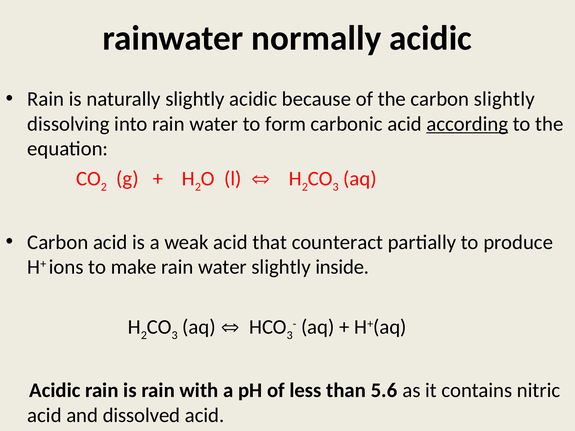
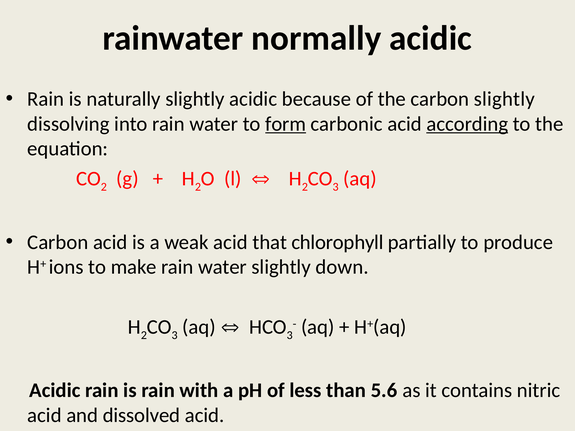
form underline: none -> present (286, 124)
counteract: counteract -> chlorophyll (337, 242)
inside: inside -> down (342, 267)
